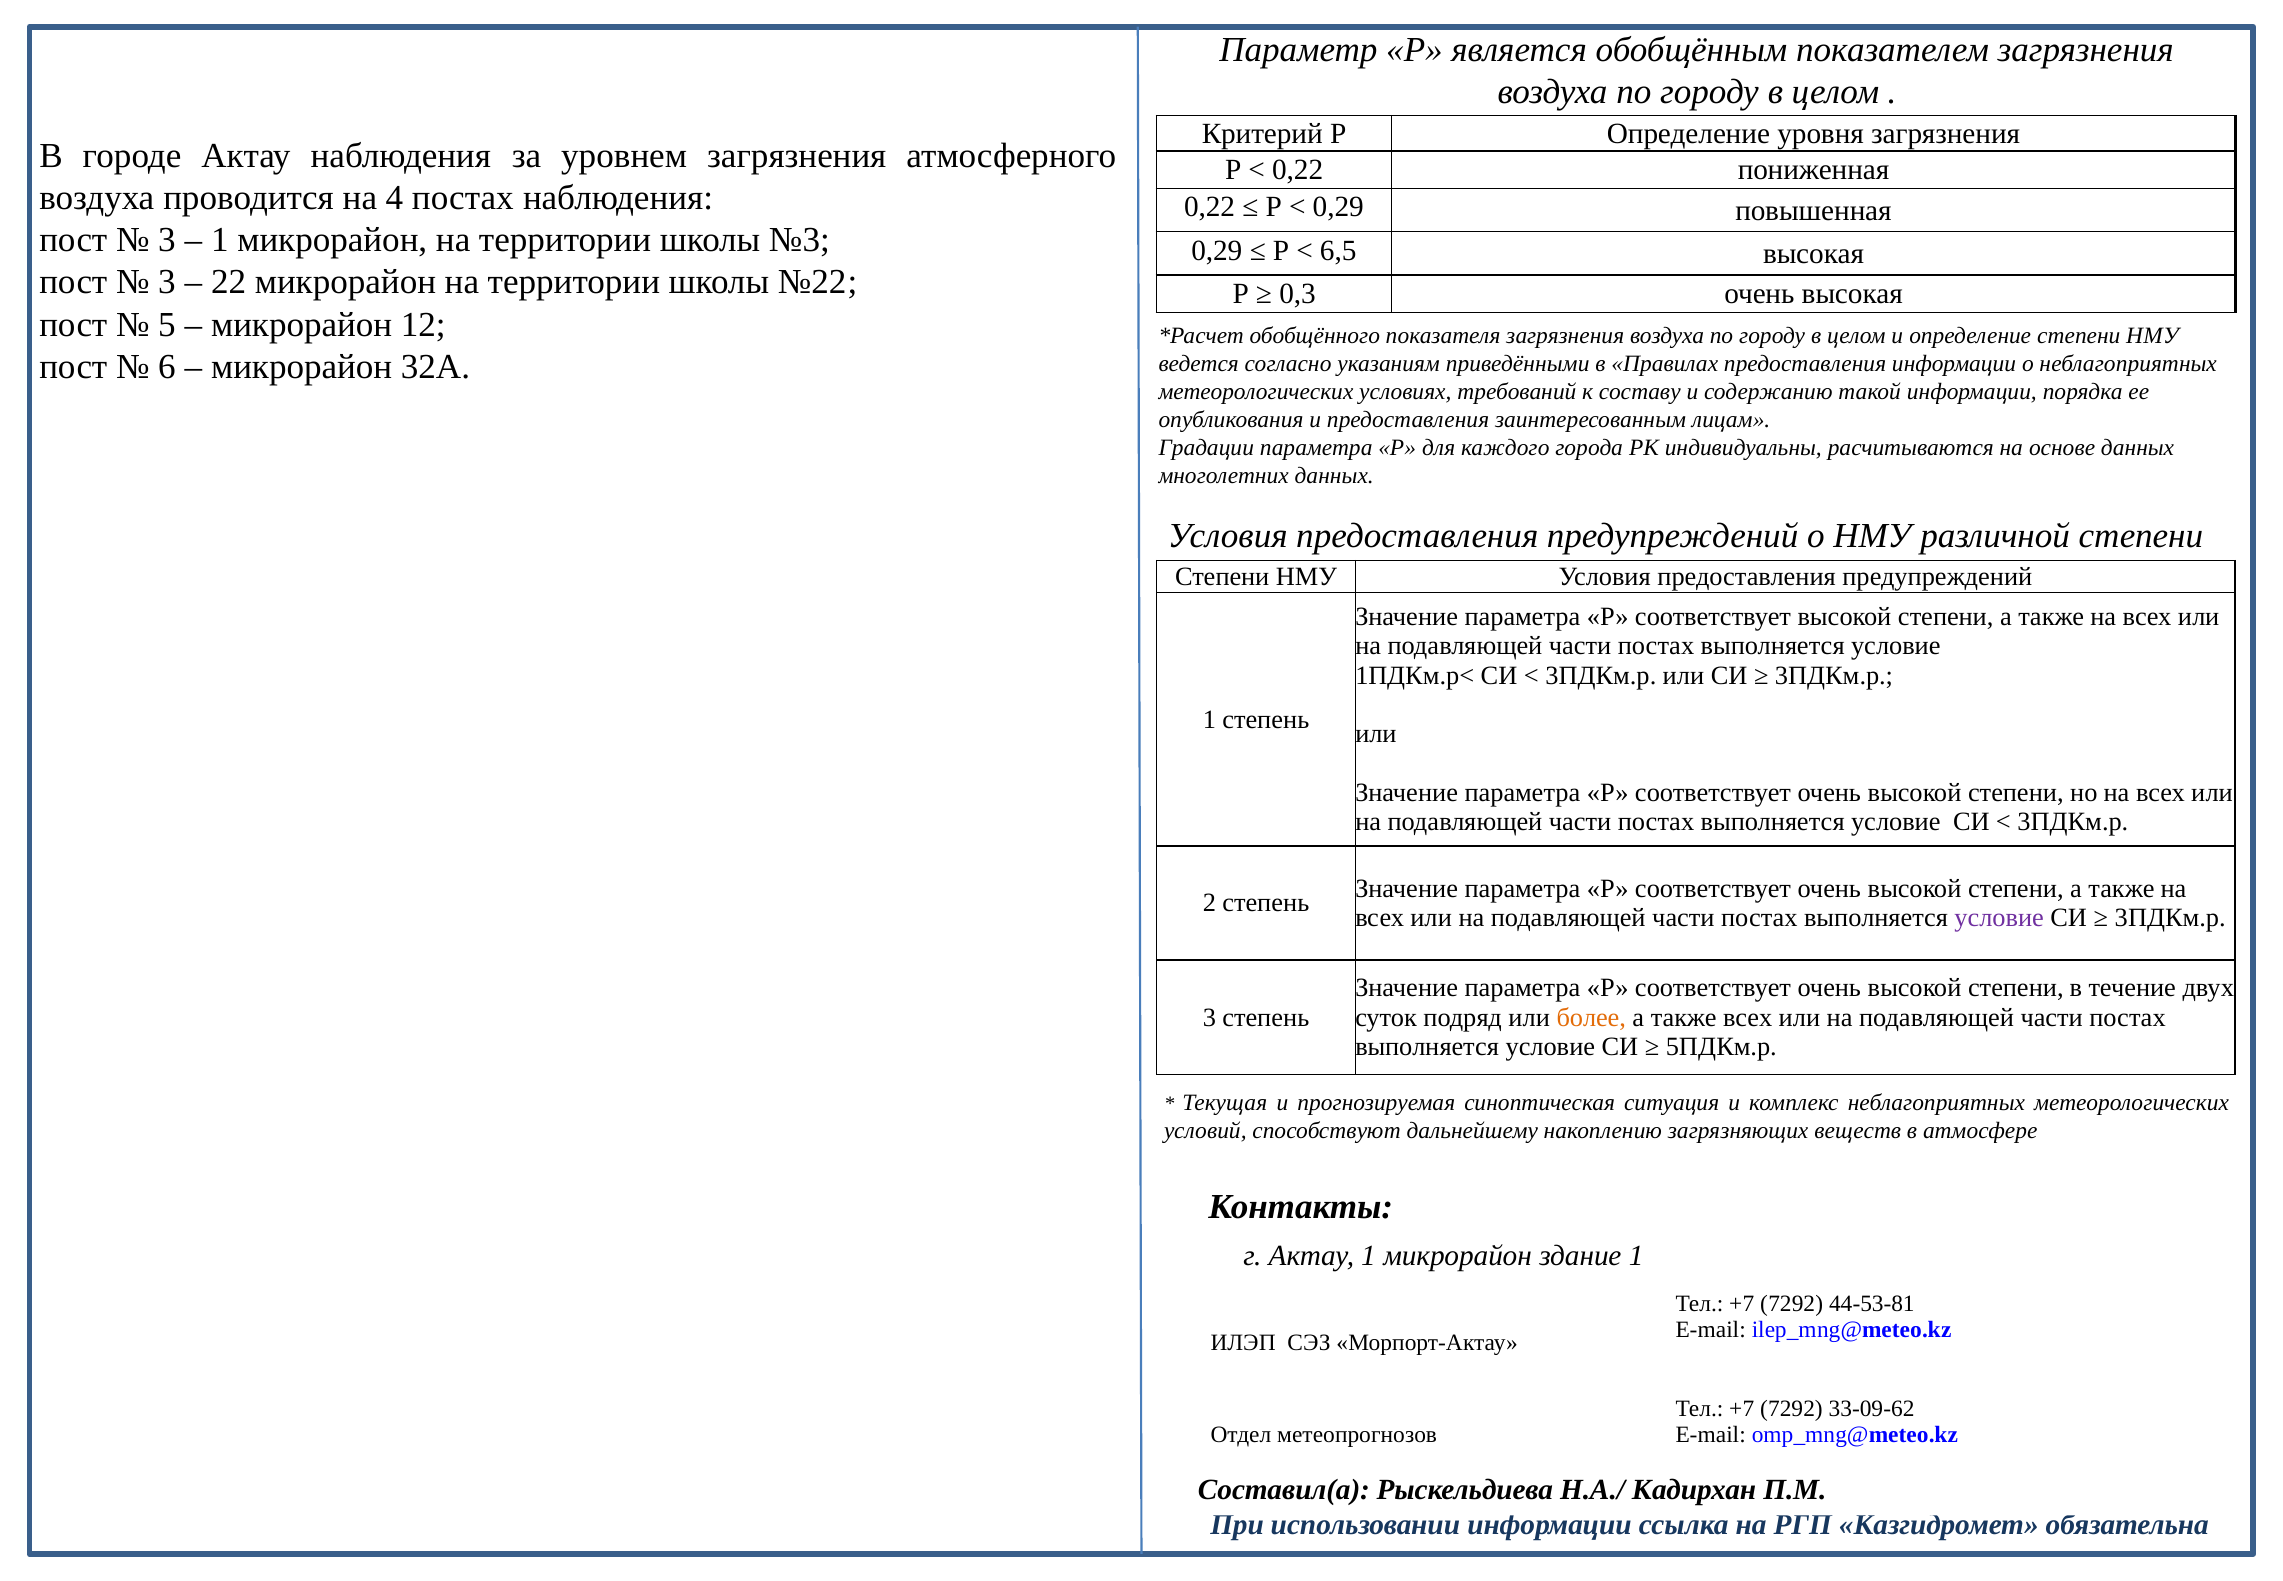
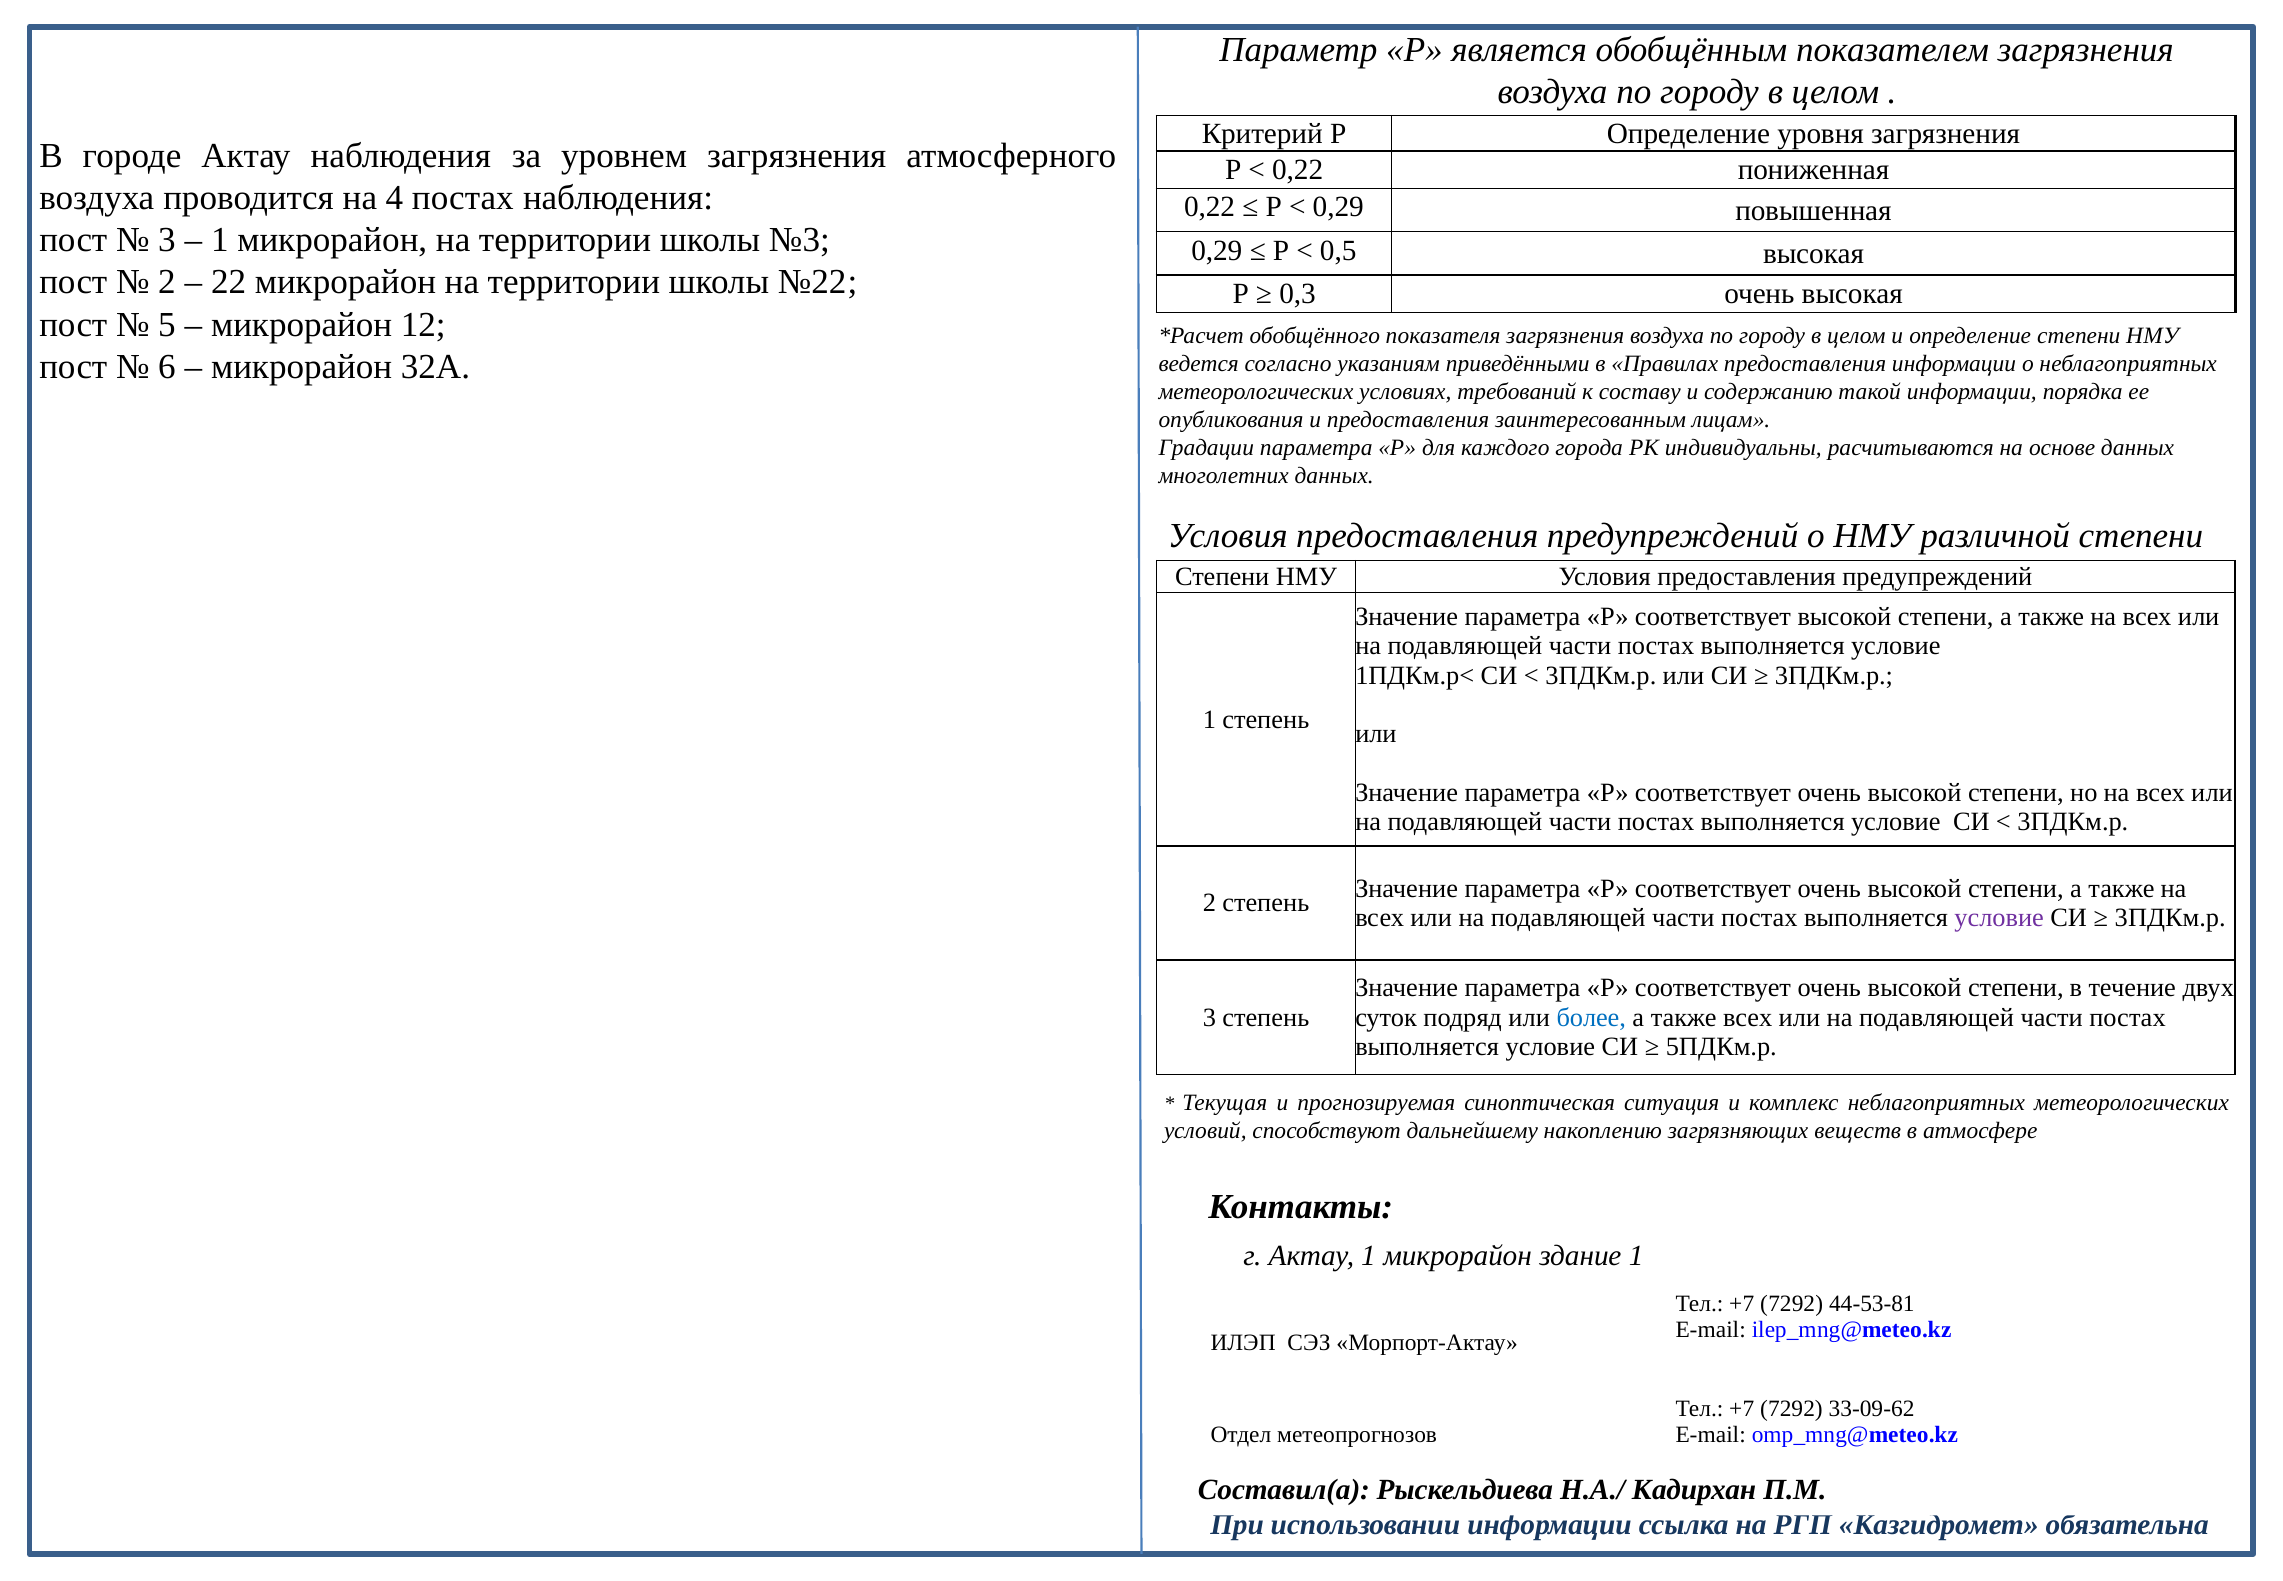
6,5: 6,5 -> 0,5 (1338, 250)
3: 3 -> 2 (167, 282)
более colour: orange -> blue (1591, 1017)
